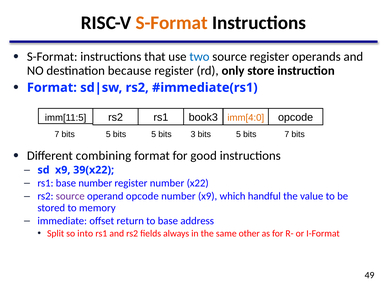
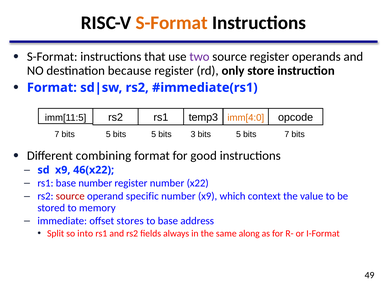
two colour: blue -> purple (199, 57)
book3: book3 -> temp3 (203, 117)
39(x22: 39(x22 -> 46(x22 (94, 170)
source colour: purple -> red (70, 196)
operand opcode: opcode -> specific (142, 196)
handful: handful -> context (264, 196)
return: return -> stores (130, 221)
other: other -> along (249, 233)
